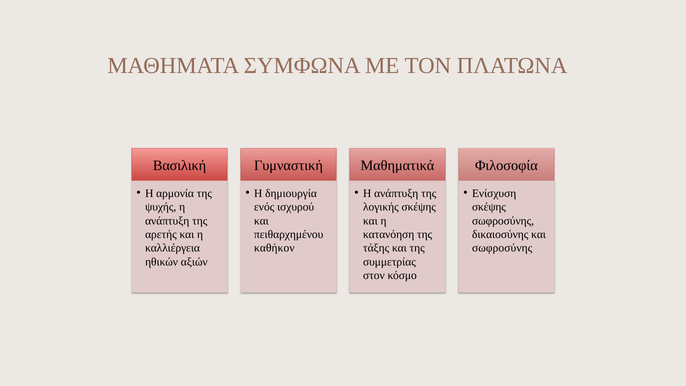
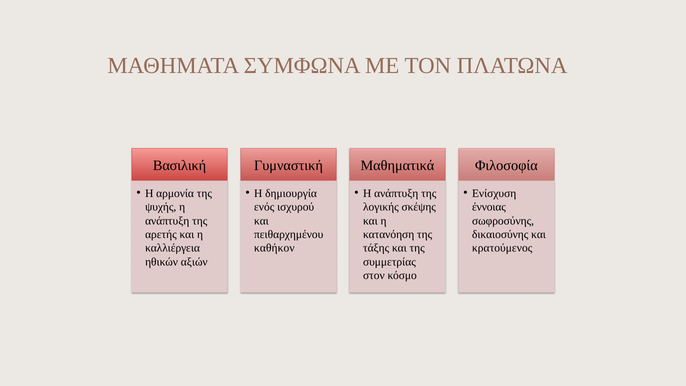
σκέψης: σκέψης -> έννοιας (489, 207)
σωφροσύνης: σωφροσύνης -> κρατούμενος (502, 248)
